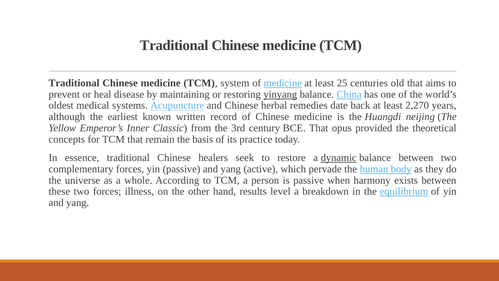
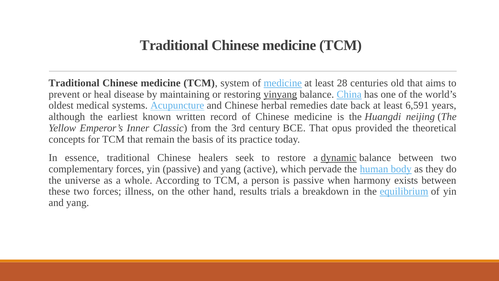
25: 25 -> 28 (342, 83)
2,270: 2,270 -> 6,591 (417, 105)
level: level -> trials (281, 191)
